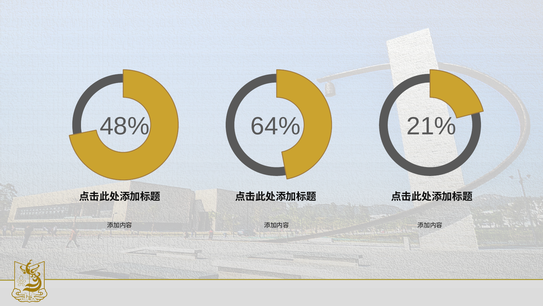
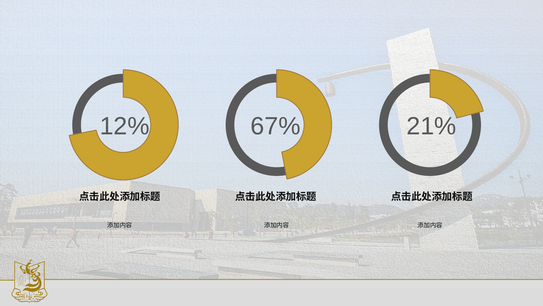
48%: 48% -> 12% (125, 126)
64%: 64% -> 67% (276, 126)
